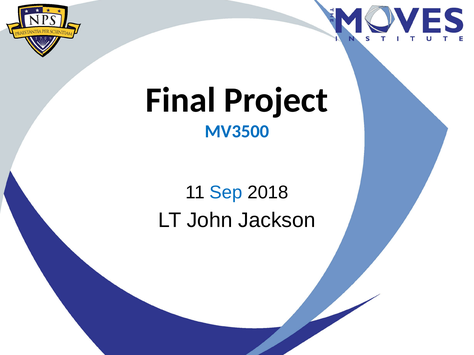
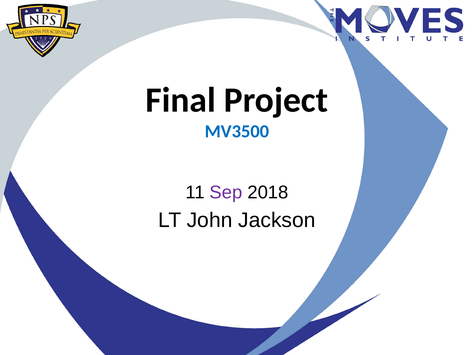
Sep colour: blue -> purple (226, 193)
